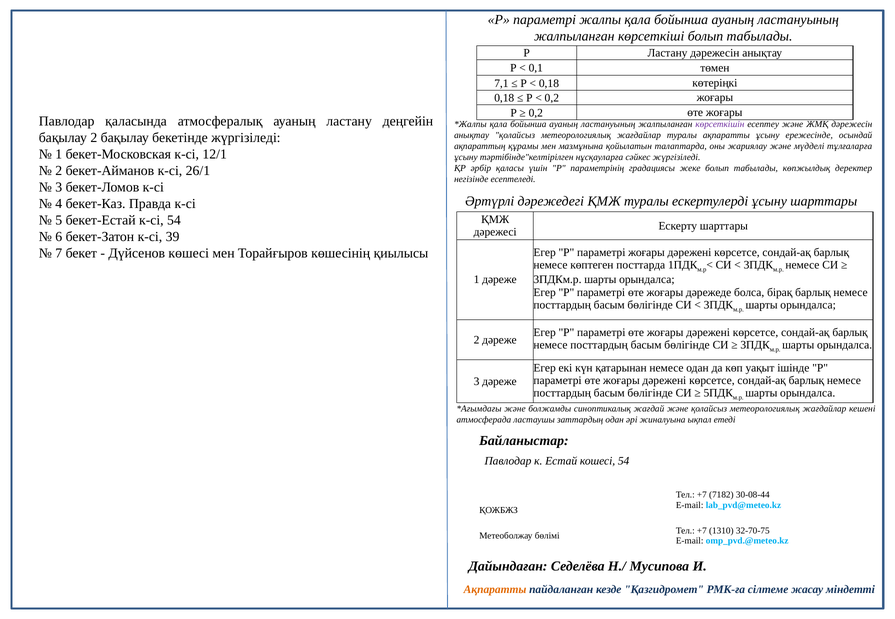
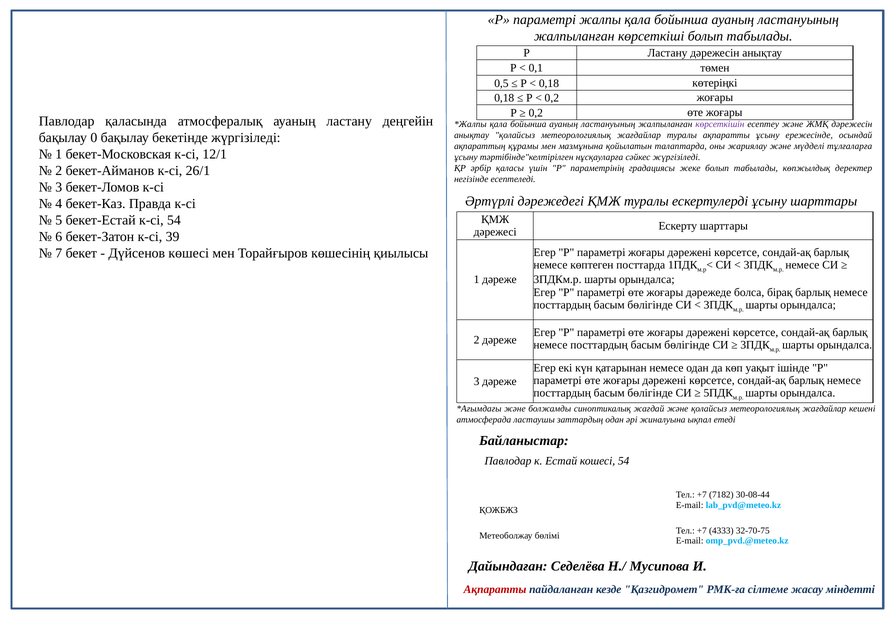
7,1: 7,1 -> 0,5 (501, 83)
бақылау 2: 2 -> 0 (94, 138)
1310: 1310 -> 4333 (721, 531)
Ақпаратты colour: orange -> red (495, 590)
